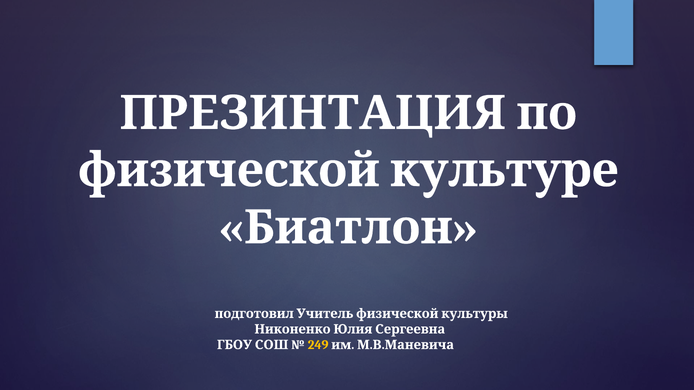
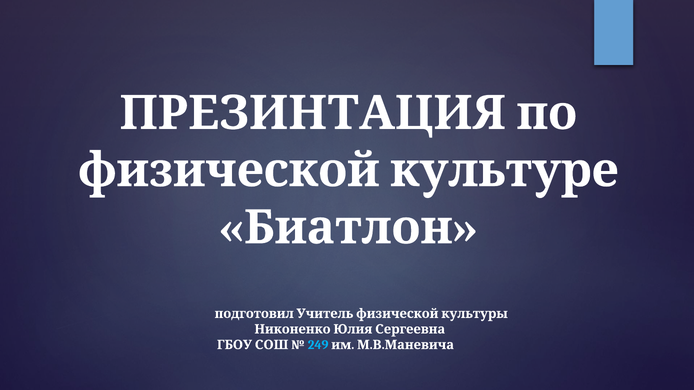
249 colour: yellow -> light blue (318, 345)
